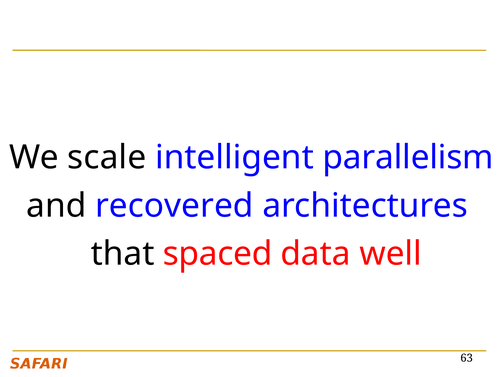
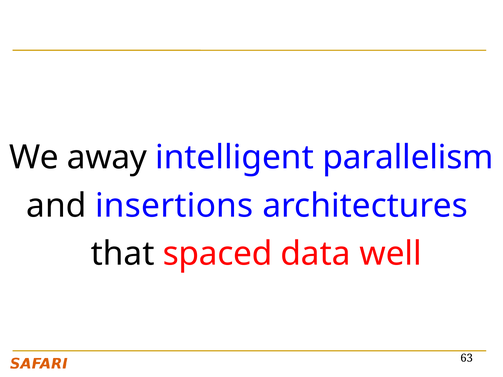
scale: scale -> away (107, 158)
recovered: recovered -> insertions (174, 206)
